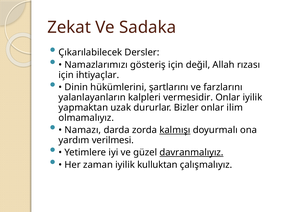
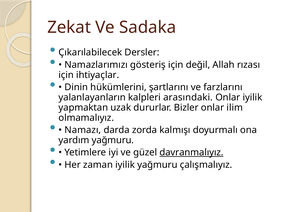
vermesidir: vermesidir -> arasındaki (188, 97)
kalmışı underline: present -> none (175, 130)
yardım verilmesi: verilmesi -> yağmuru (113, 140)
iyilik kulluktan: kulluktan -> yağmuru (157, 165)
